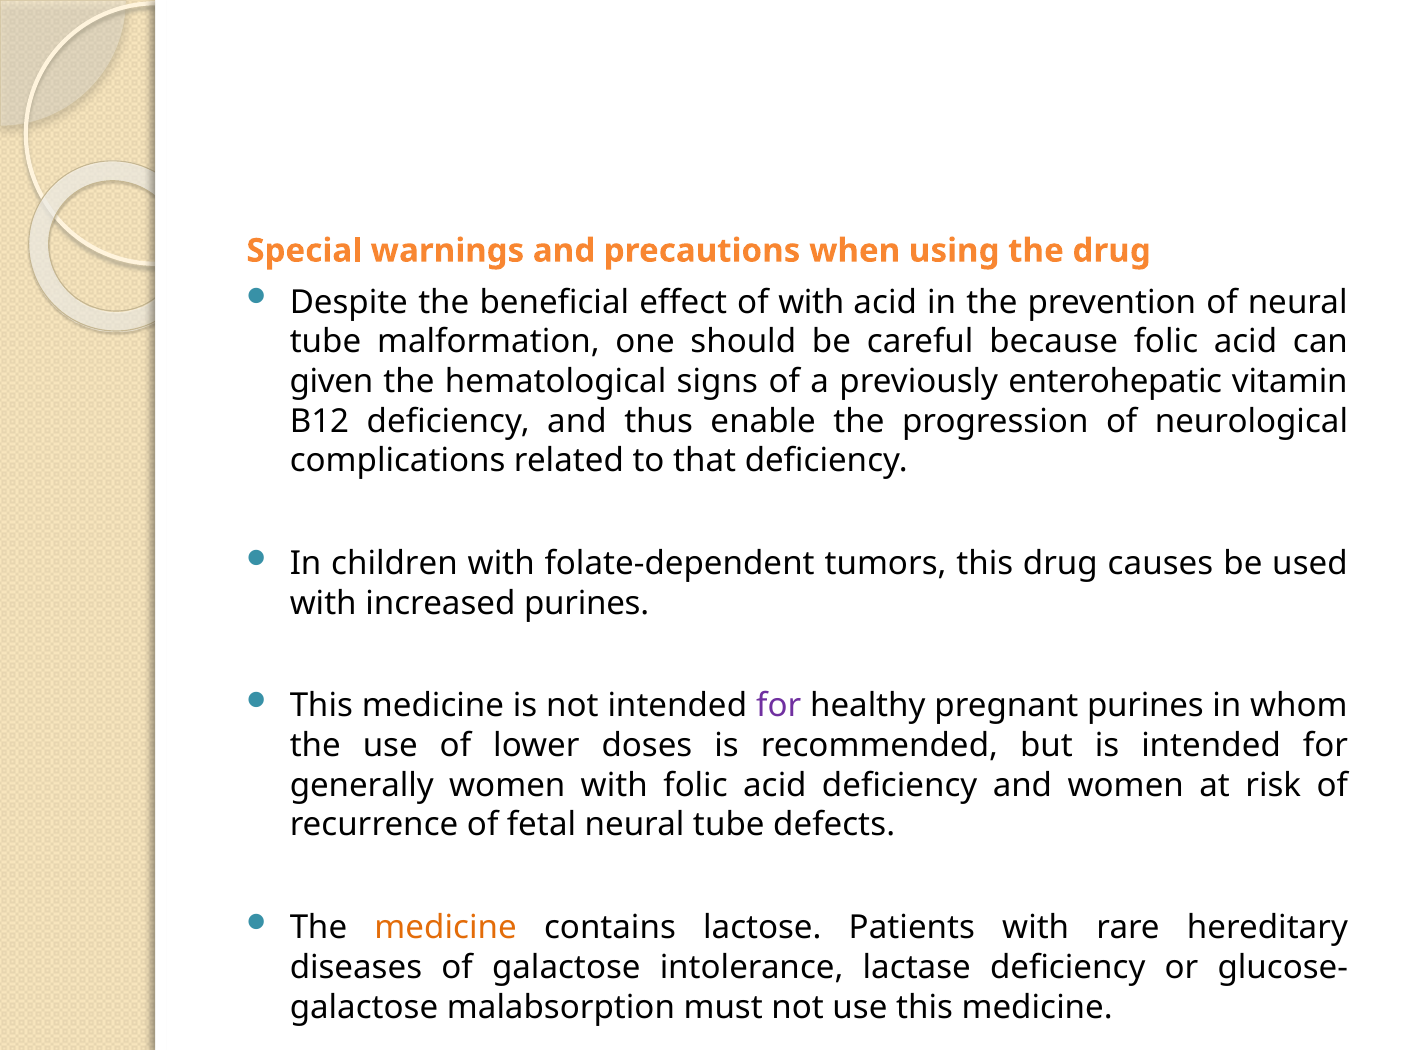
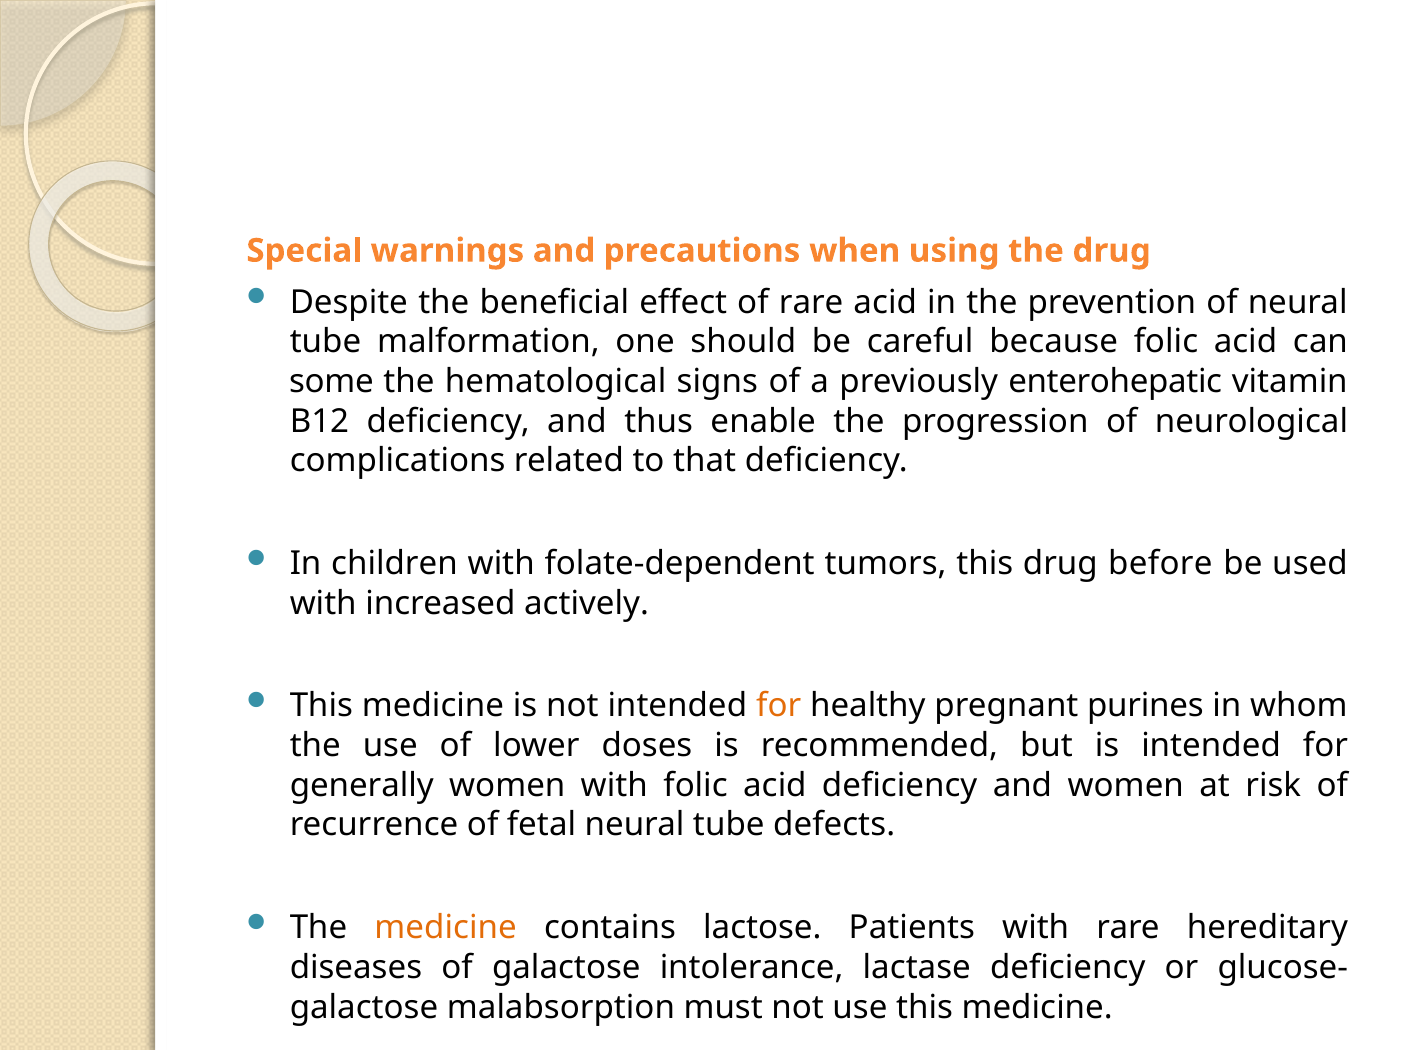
of with: with -> rare (811, 302)
given: given -> some (331, 382)
causes: causes -> before (1160, 564)
increased purines: purines -> actively (586, 604)
for colour: purple -> orange (779, 707)
